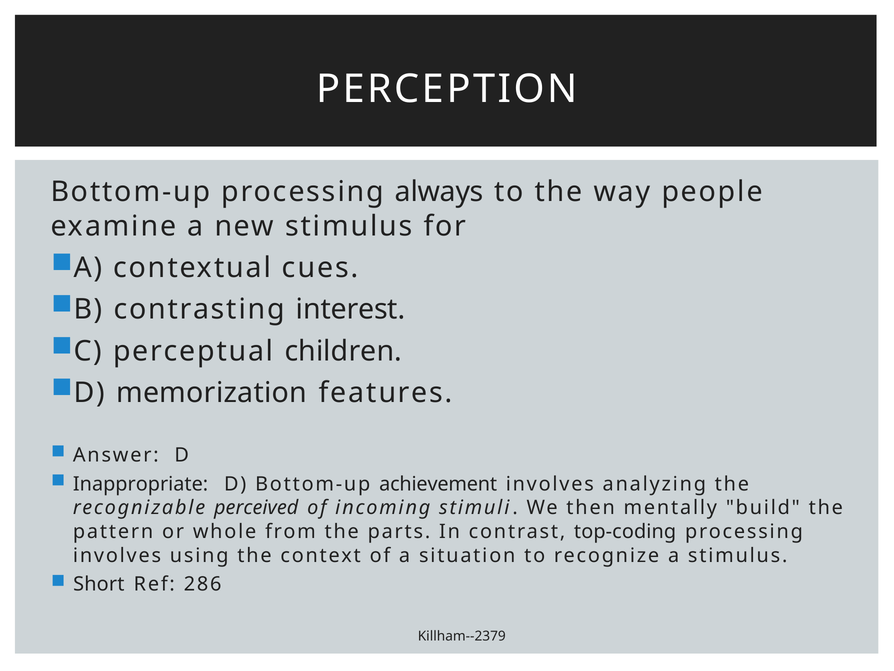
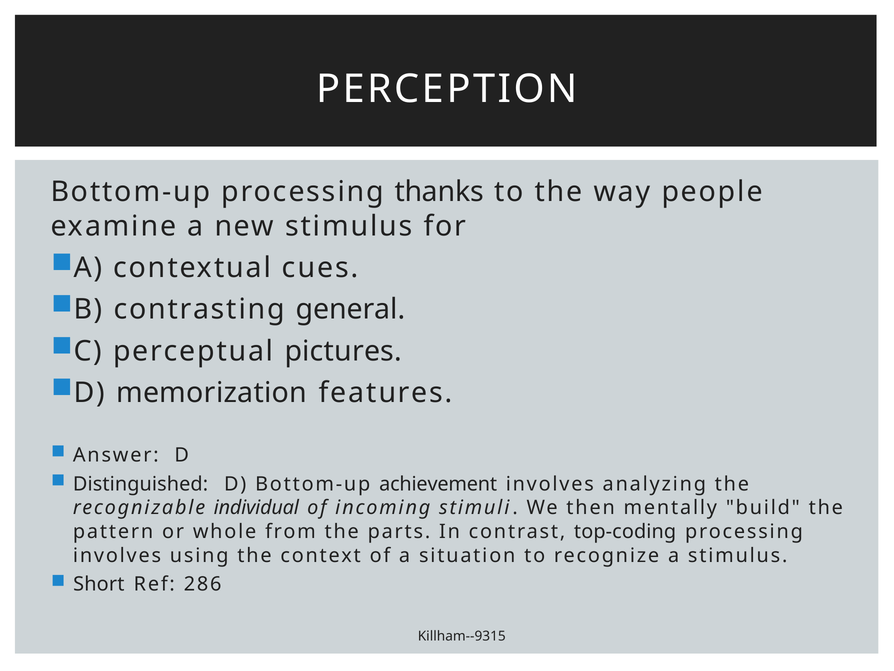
always: always -> thanks (439, 192)
interest: interest -> general (351, 309)
children: children -> pictures (343, 351)
Inappropriate: Inappropriate -> Distinguished (141, 484)
perceived: perceived -> individual (256, 508)
Killham--2379: Killham--2379 -> Killham--9315 (462, 636)
